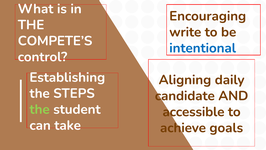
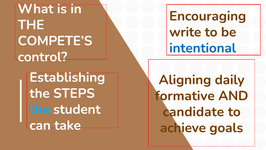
candidate: candidate -> formative (185, 96)
the colour: light green -> light blue (40, 109)
accessible: accessible -> candidate (193, 112)
